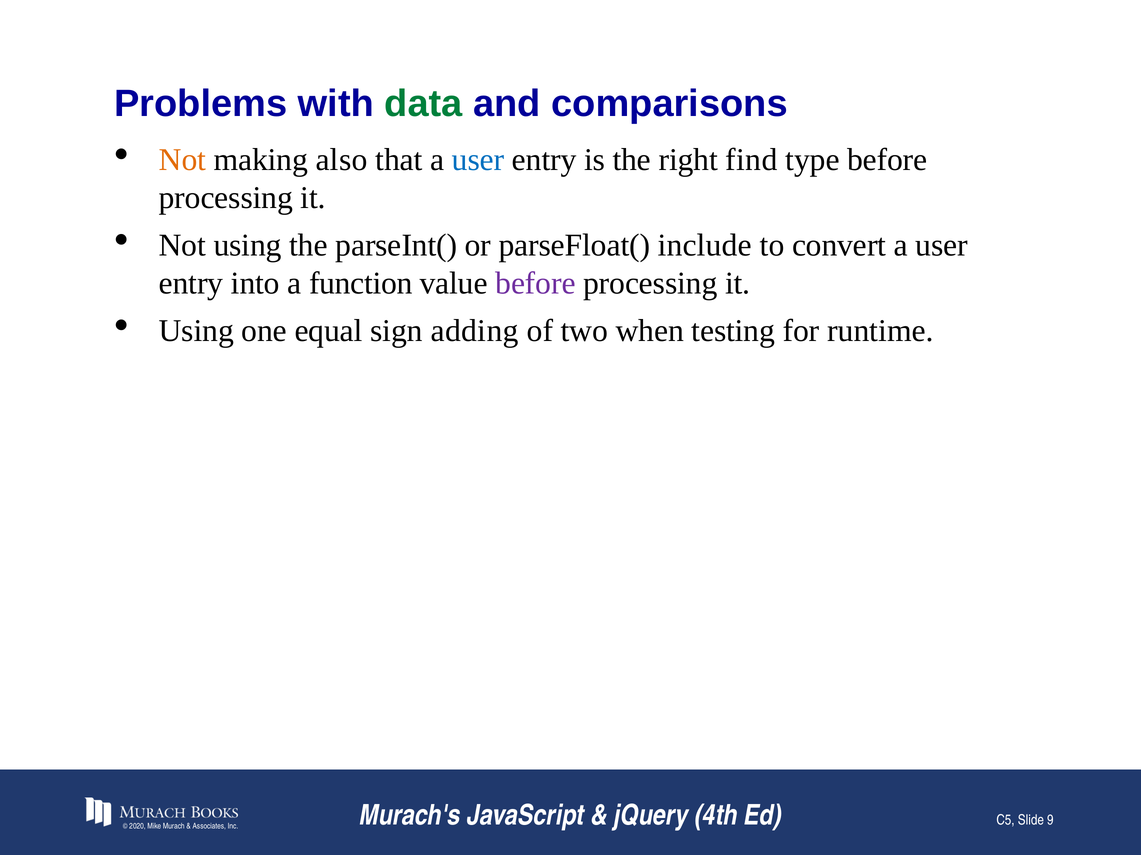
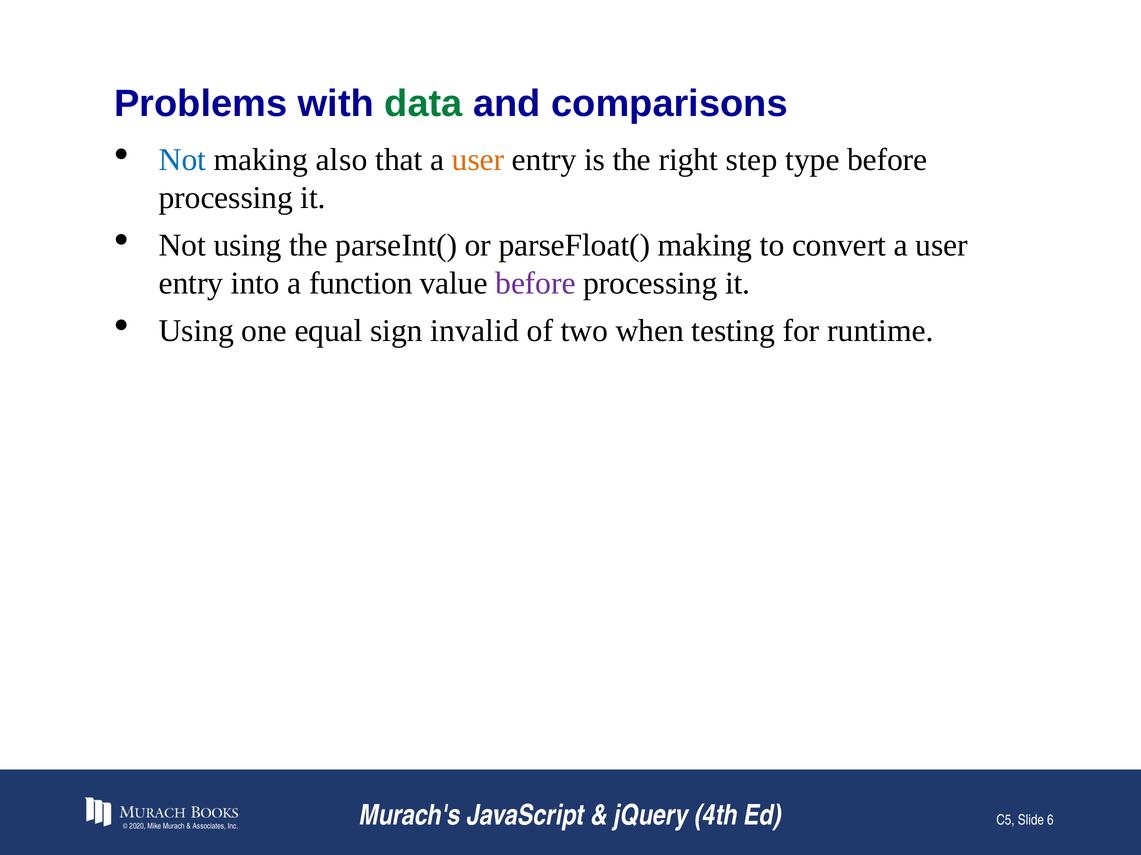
Not colour: orange -> blue (182, 160)
user colour: blue -> orange (478, 160)
find: find -> step (752, 160)
parseFloat( include: include -> making (705, 246)
adding: adding -> invalid (475, 331)
9: 9 -> 6 (1050, 821)
